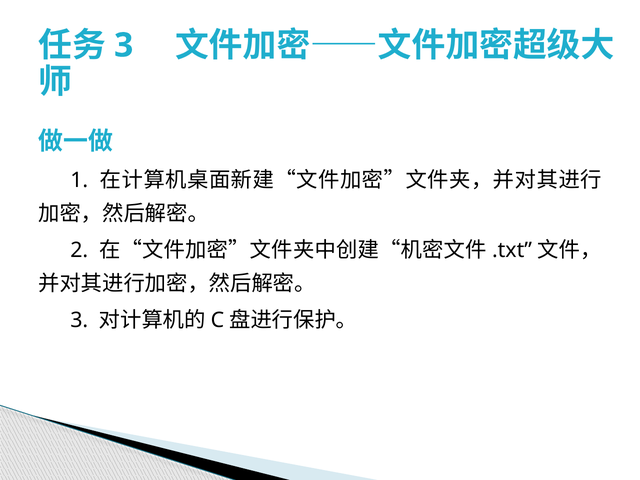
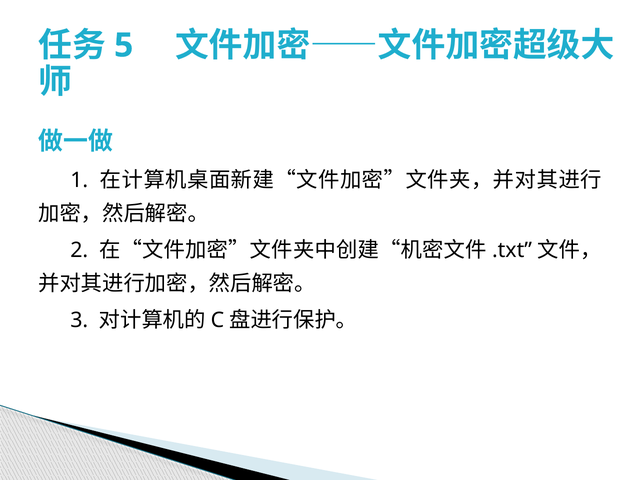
3: 3 -> 5 (124, 45)
